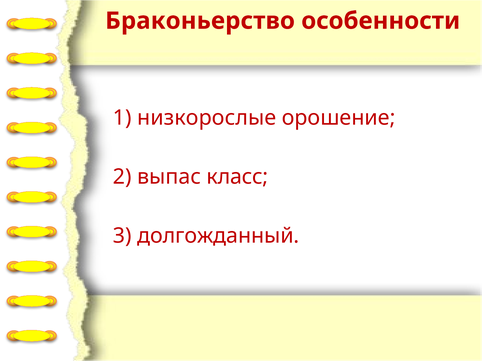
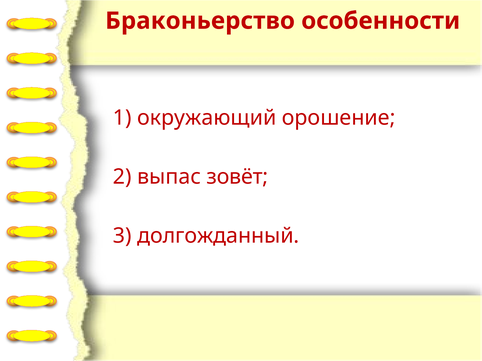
низкорослые: низкорослые -> окружающий (207, 118)
класс: класс -> зовёт (237, 177)
